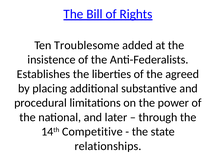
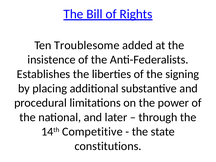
agreed: agreed -> signing (182, 74)
relationships: relationships -> constitutions (108, 146)
